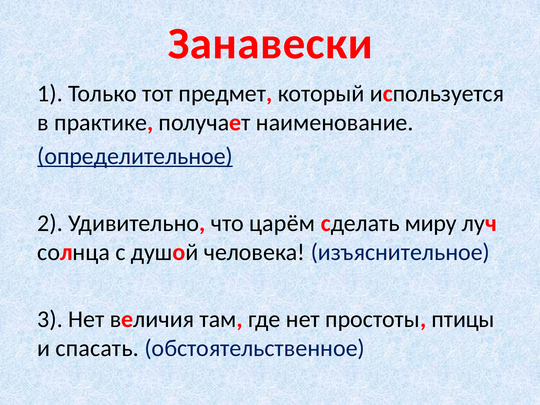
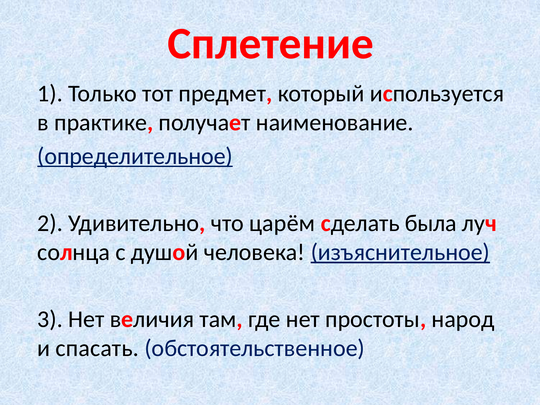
Занавески: Занавески -> Сплетение (271, 44)
миру: миру -> была (431, 223)
изъяснительное underline: none -> present (400, 252)
птицы: птицы -> народ (463, 319)
